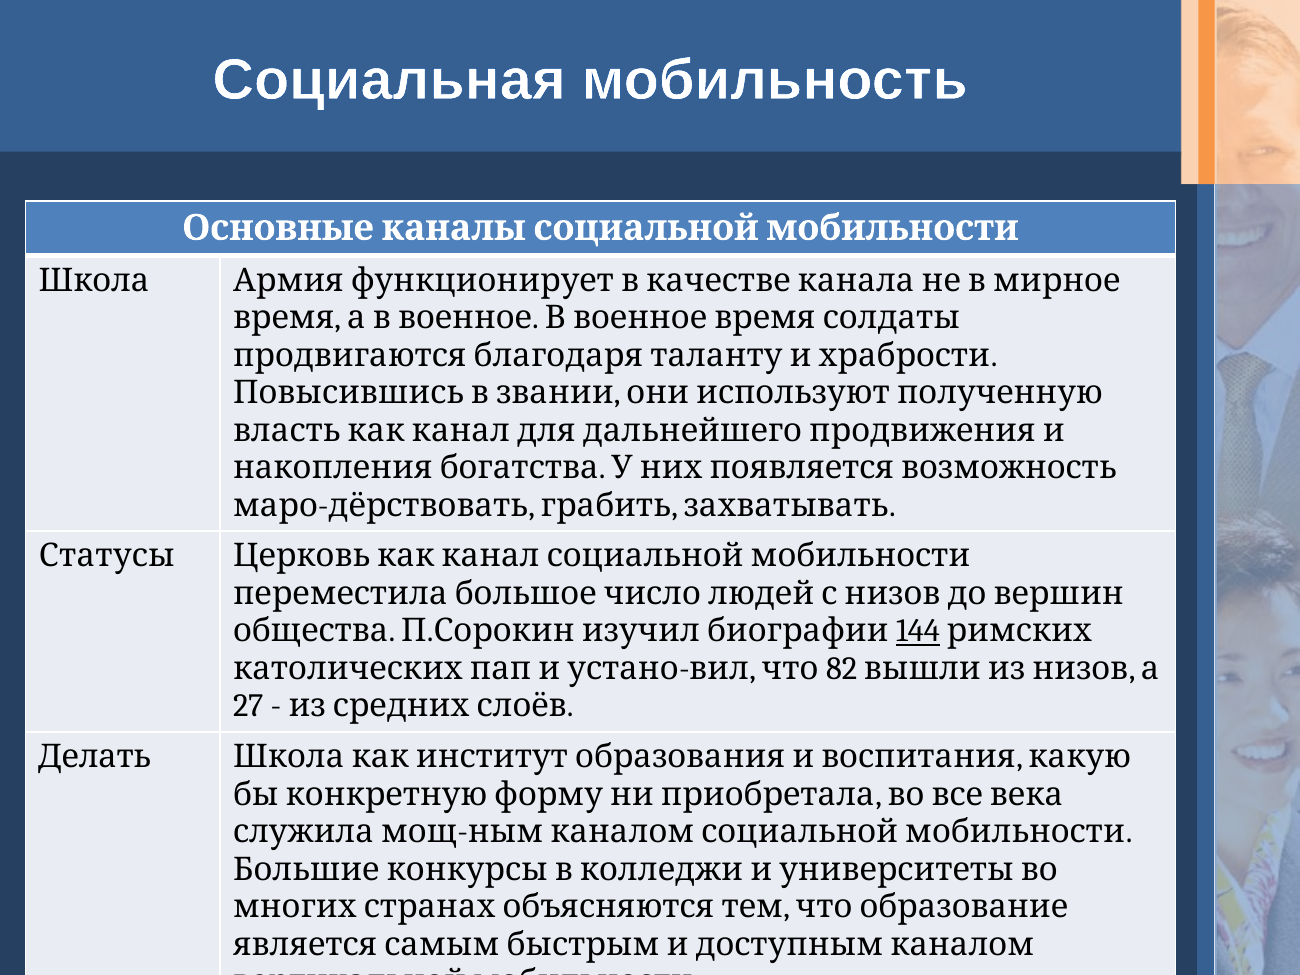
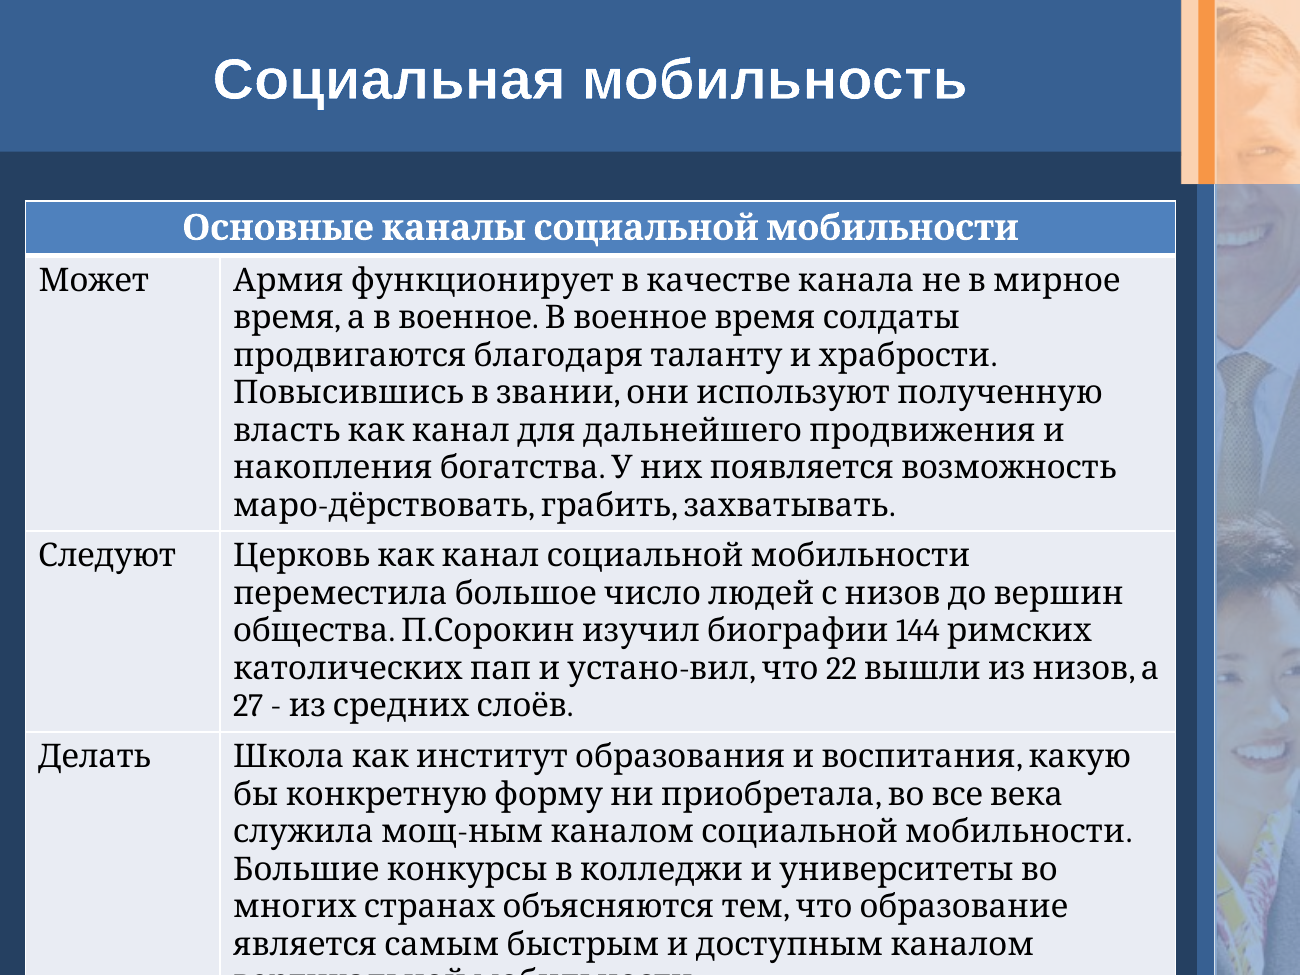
Школа: Школа -> Может (94, 281)
Статусы: Статусы -> Следуют (107, 556)
144 underline: present -> none (918, 631)
82: 82 -> 22 (842, 669)
